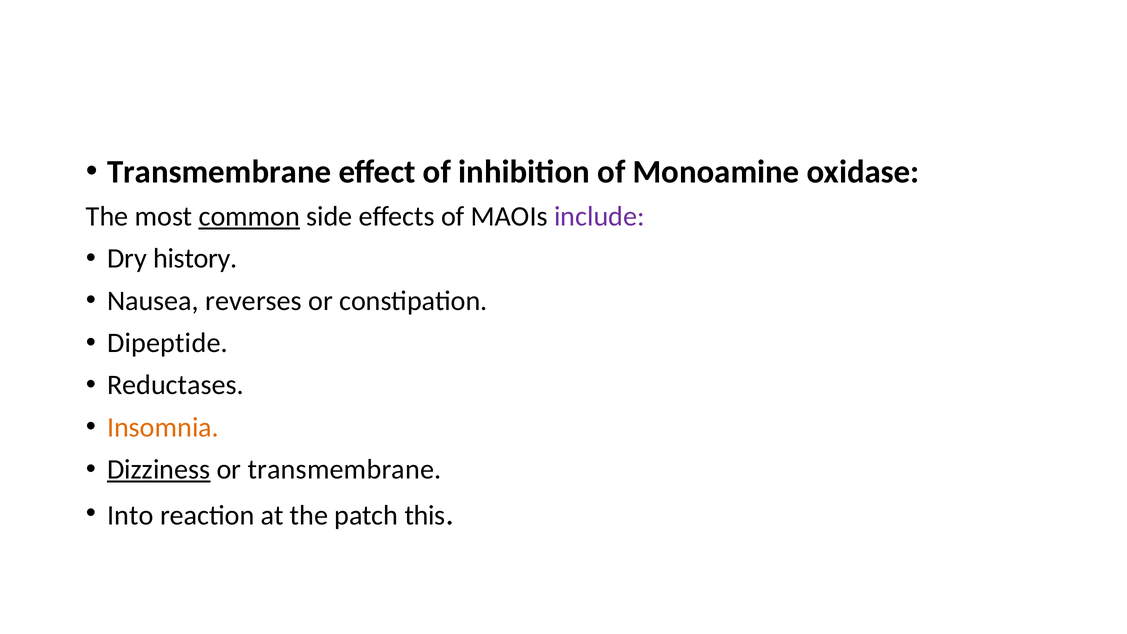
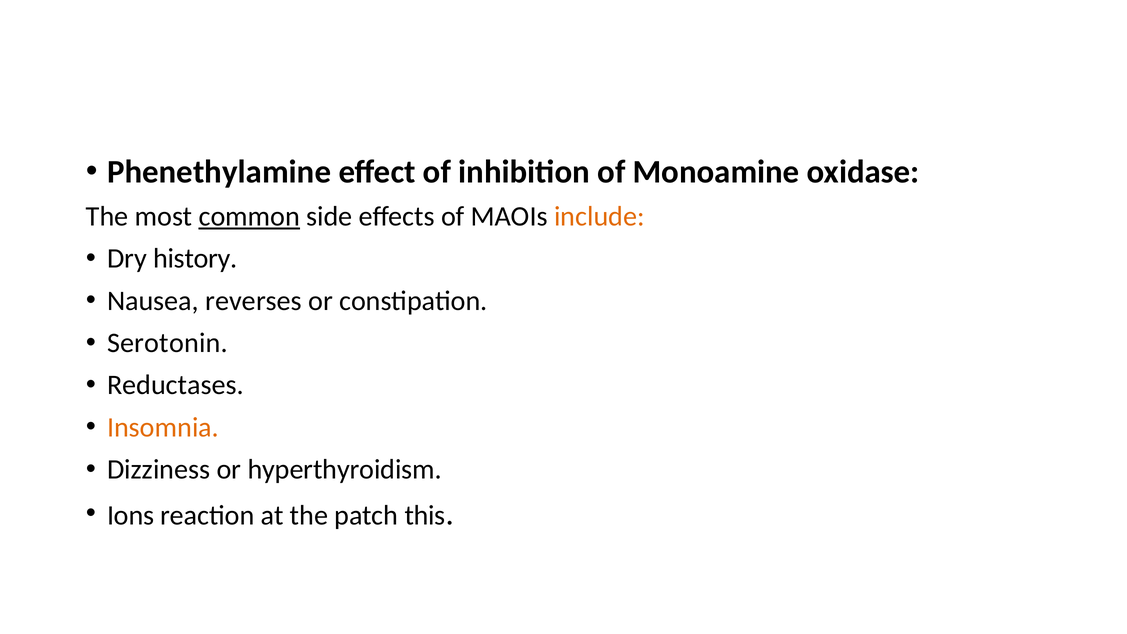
Transmembrane: Transmembrane -> Phenethylamine (219, 172)
include colour: purple -> orange (599, 216)
Dipeptide: Dipeptide -> Serotonin (167, 343)
Dizziness underline: present -> none (159, 469)
or transmembrane: transmembrane -> hyperthyroidism (345, 469)
Into: Into -> Ions (131, 516)
